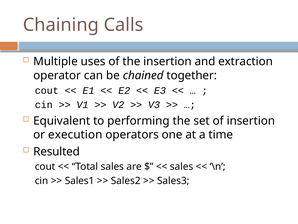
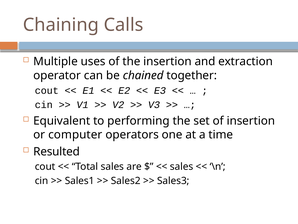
execution: execution -> computer (75, 134)
